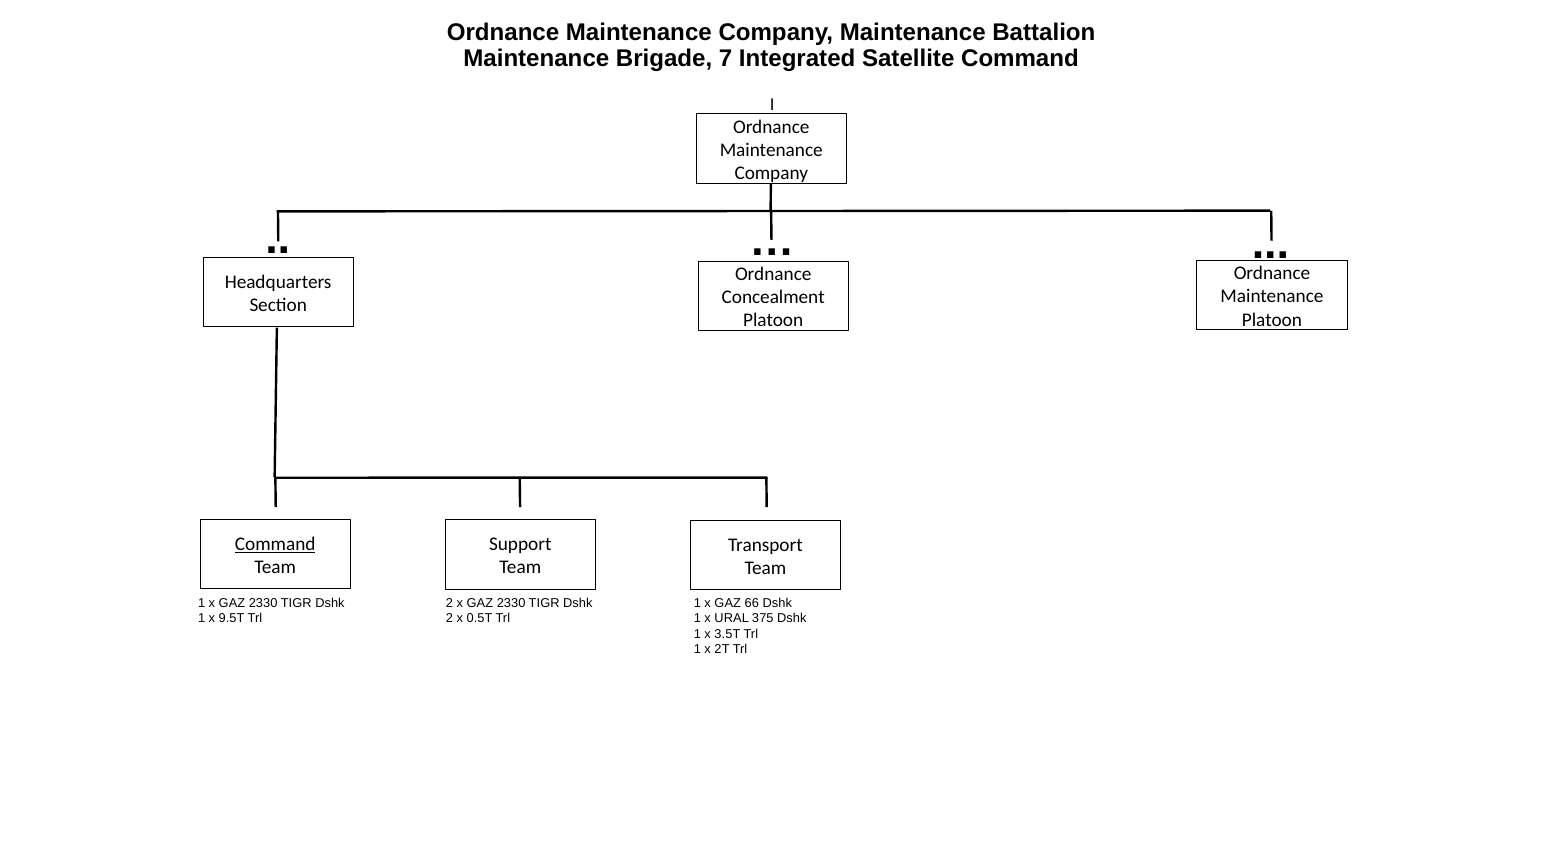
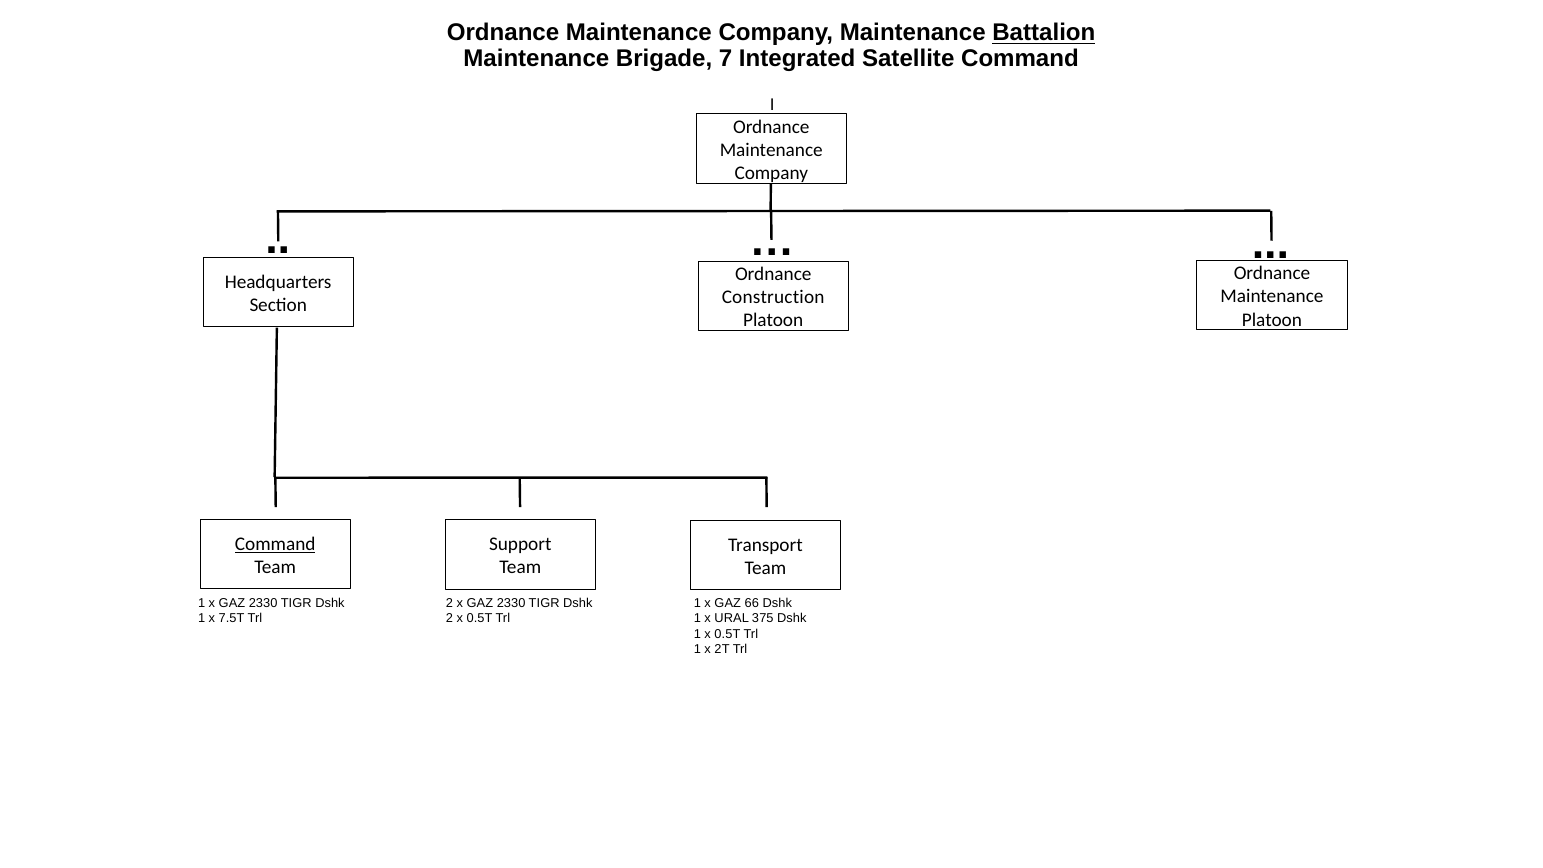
Battalion underline: none -> present (1044, 33)
Concealment: Concealment -> Construction (773, 297)
9.5T: 9.5T -> 7.5T (232, 619)
1 x 3.5T: 3.5T -> 0.5T (727, 634)
